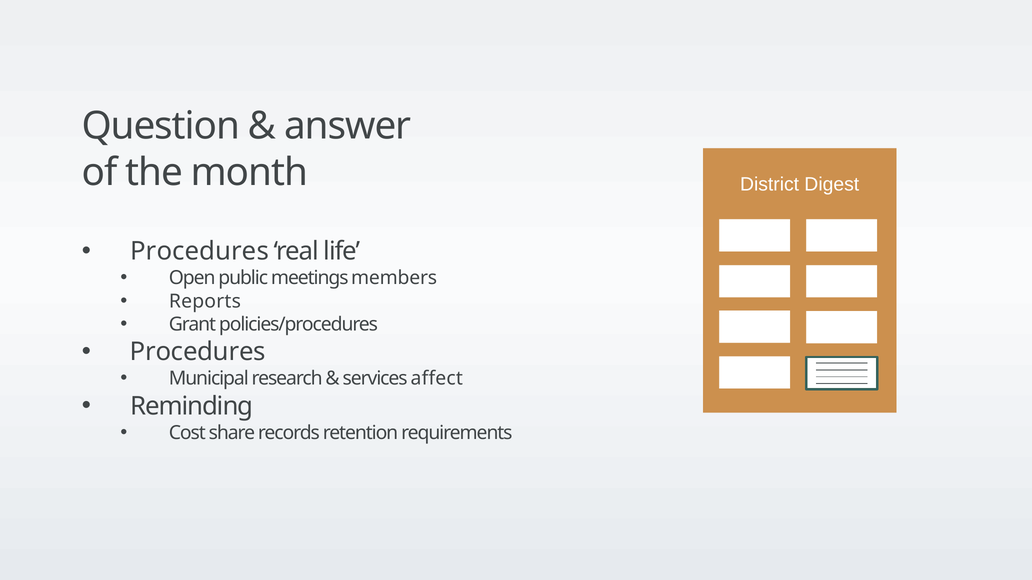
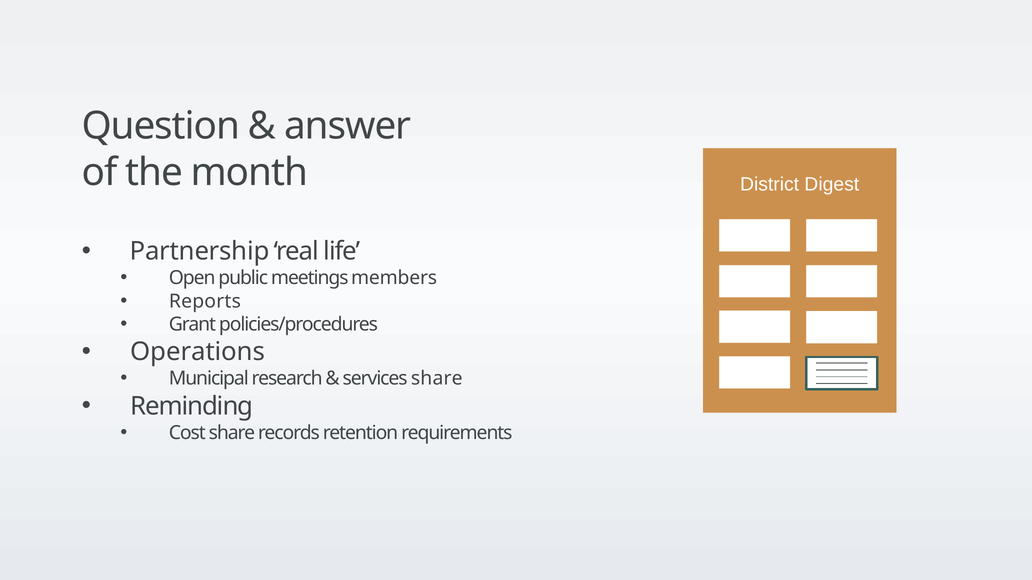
Procedures: Procedures -> Partnership (200, 252)
Procedures: Procedures -> Operations (198, 352)
services affect: affect -> share (437, 379)
